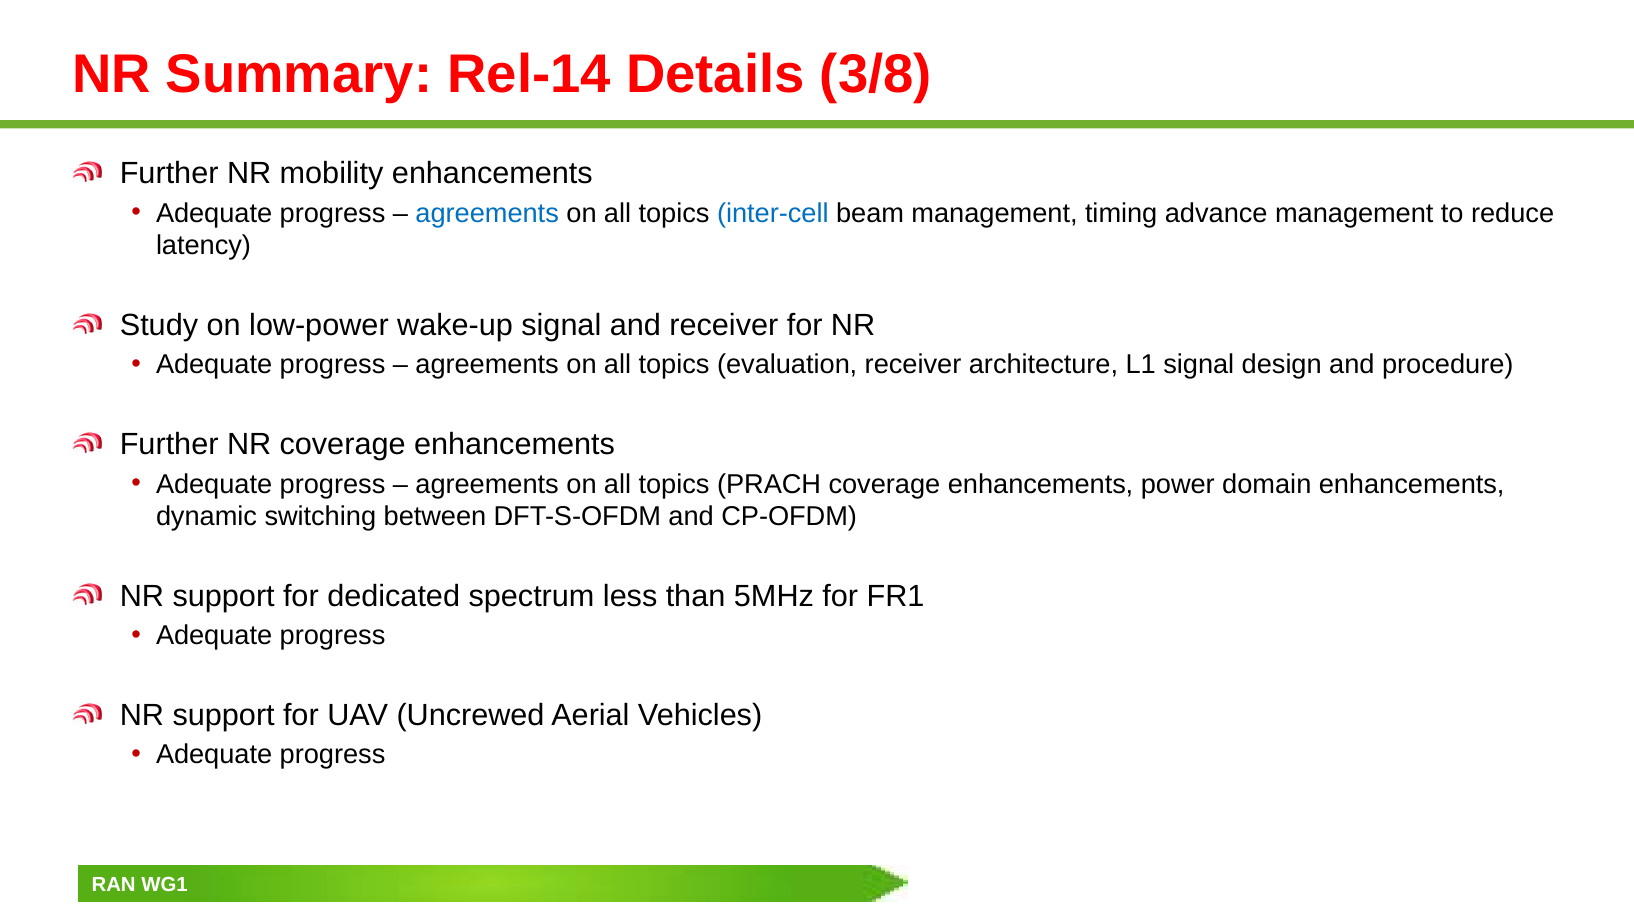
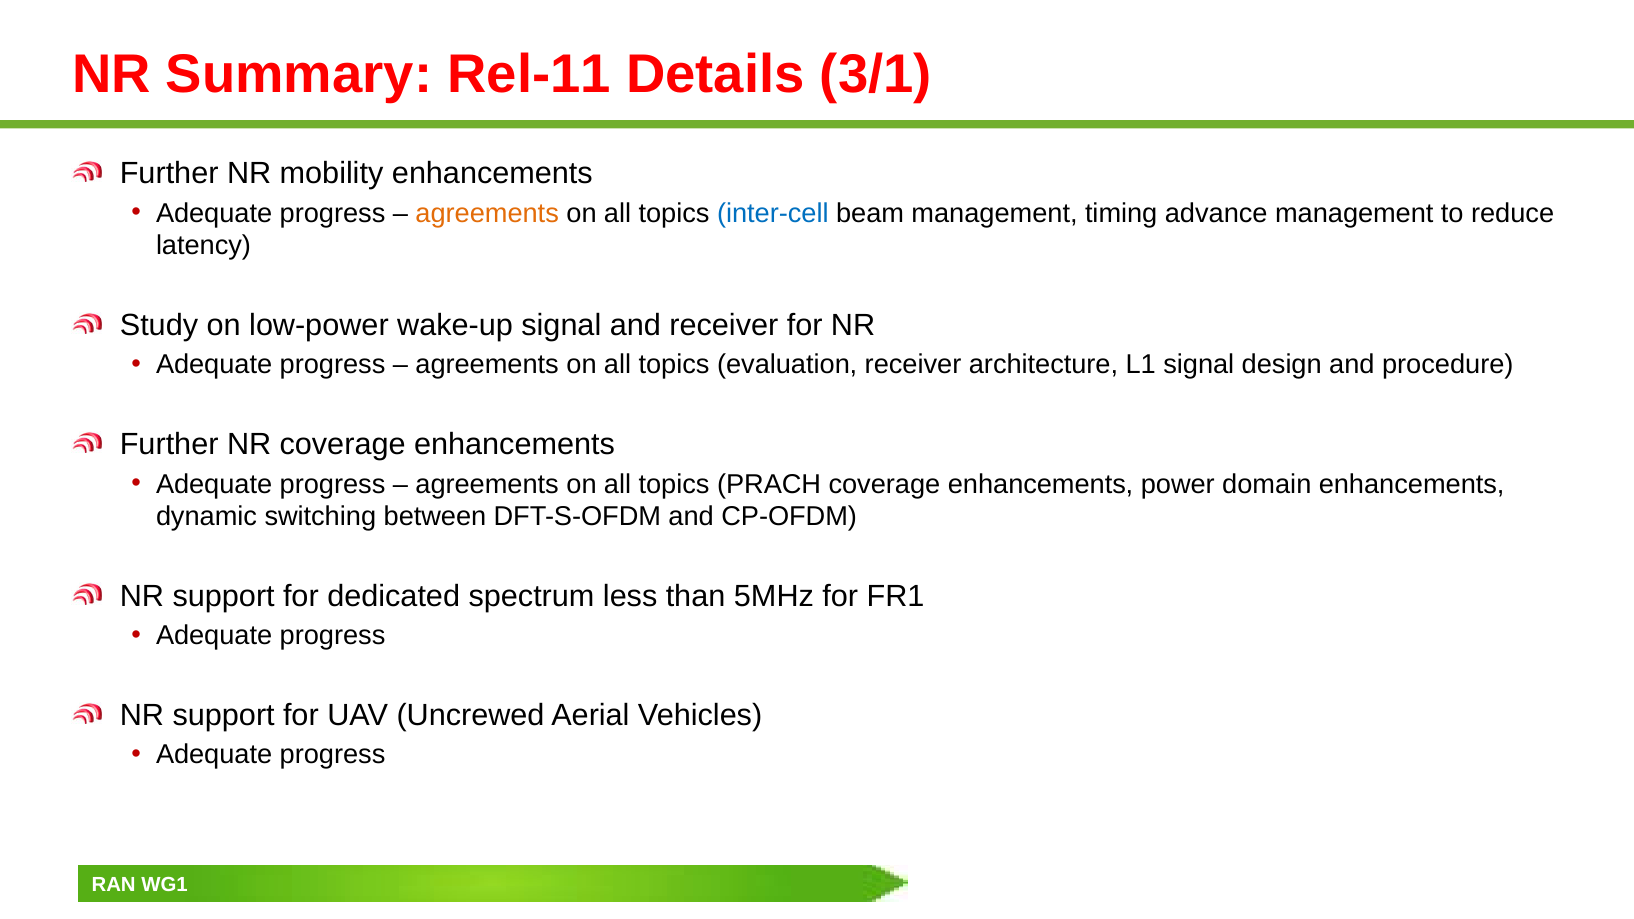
Rel-14: Rel-14 -> Rel-11 (529, 75)
3/8: 3/8 -> 3/1 (876, 75)
agreements colour: blue -> orange (487, 213)
